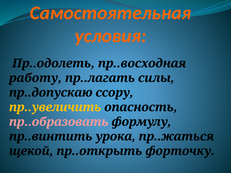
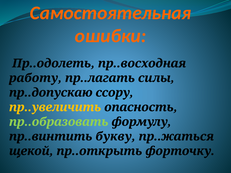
условия: условия -> ошибки (110, 36)
пр..образовать colour: pink -> light green (59, 122)
урока: урока -> букву (115, 137)
